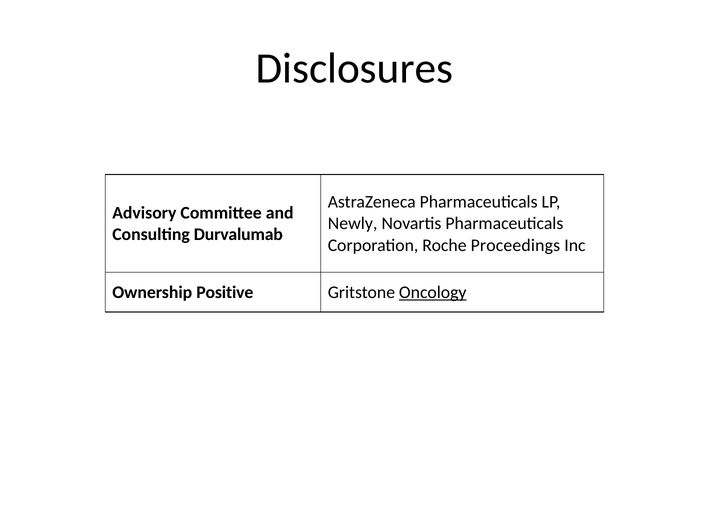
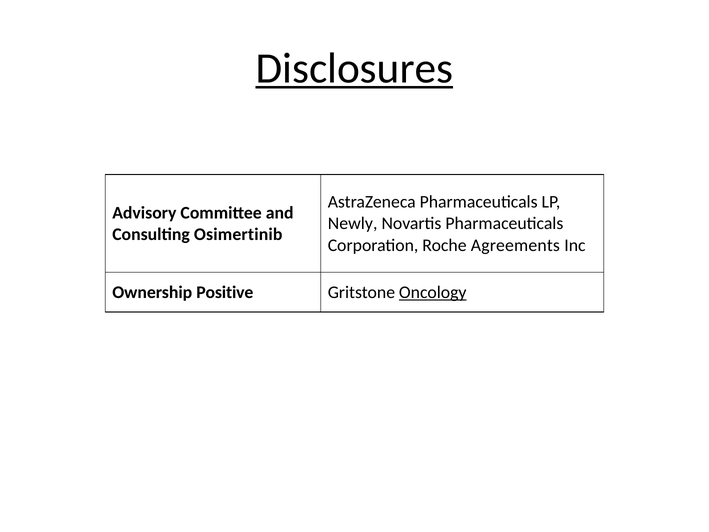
Disclosures underline: none -> present (354, 69)
Durvalumab: Durvalumab -> Osimertinib (238, 234)
Proceedings: Proceedings -> Agreements (515, 245)
